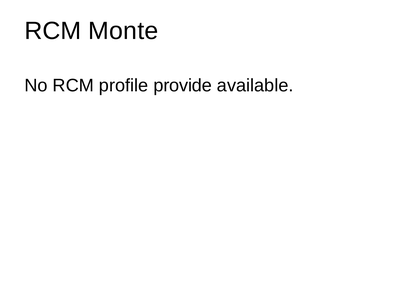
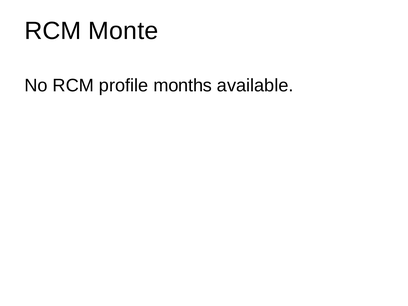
provide: provide -> months (183, 86)
